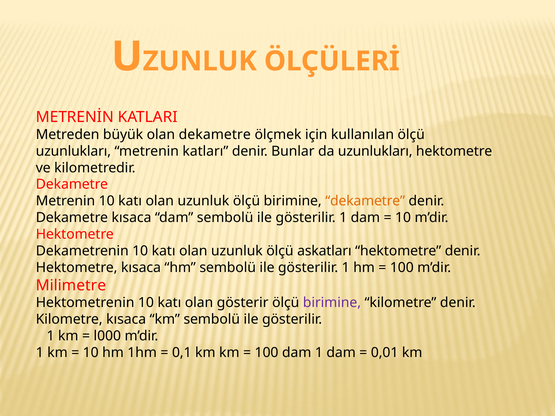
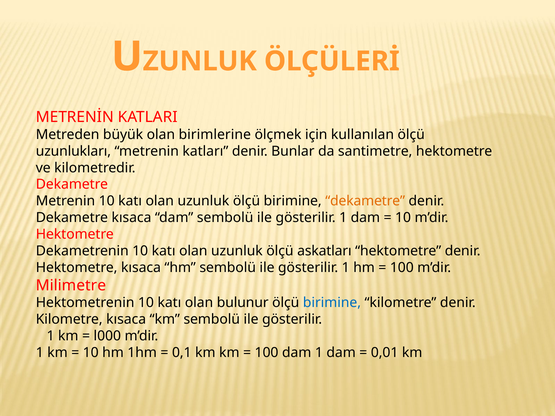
olan dekametre: dekametre -> birimlerine (215, 135)
da uzunlukları: uzunlukları -> santimetre (375, 151)
gösterir: gösterir -> bulunur (243, 303)
birimine colour: purple -> blue (332, 303)
